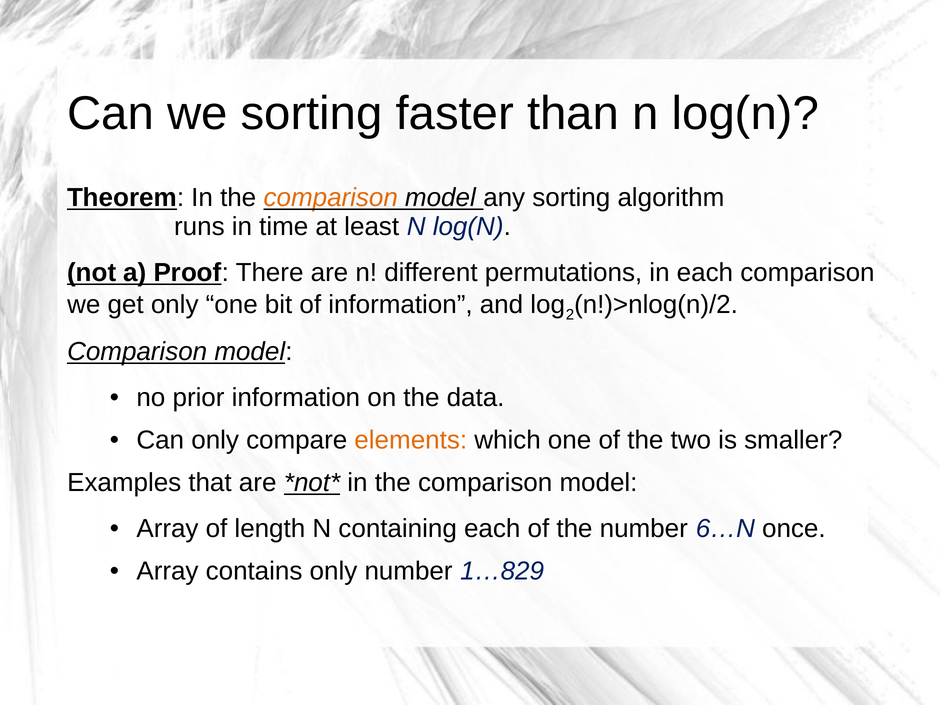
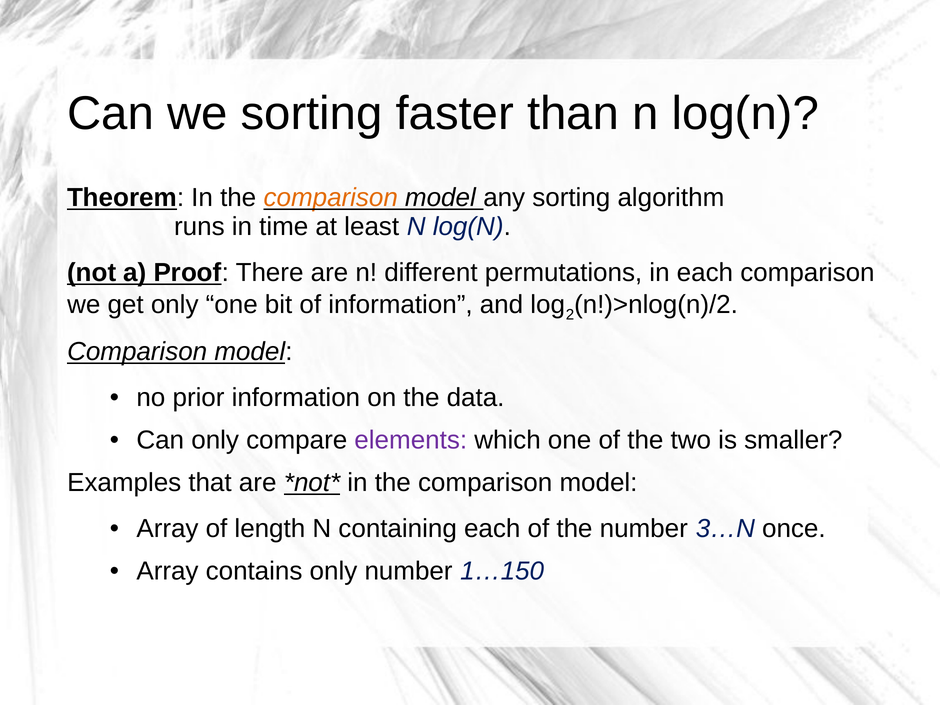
elements colour: orange -> purple (411, 440)
6…N: 6…N -> 3…N (725, 529)
1…829: 1…829 -> 1…150 (502, 571)
